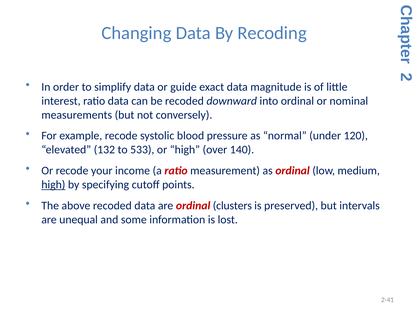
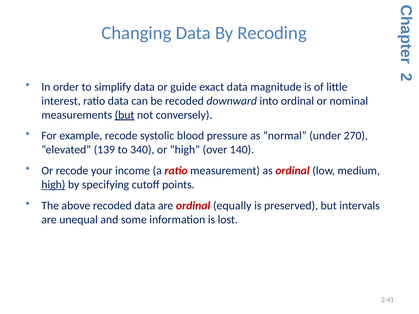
but underline: none -> present (125, 115)
120: 120 -> 270 (356, 136)
132: 132 -> 139 (104, 150)
533: 533 -> 340 (142, 150)
clusters: clusters -> equally (232, 206)
